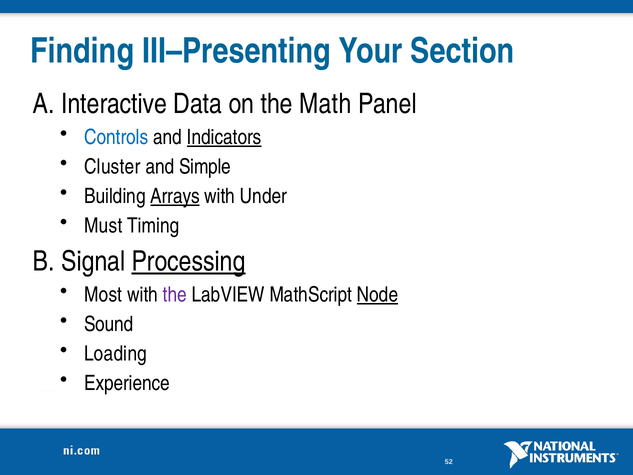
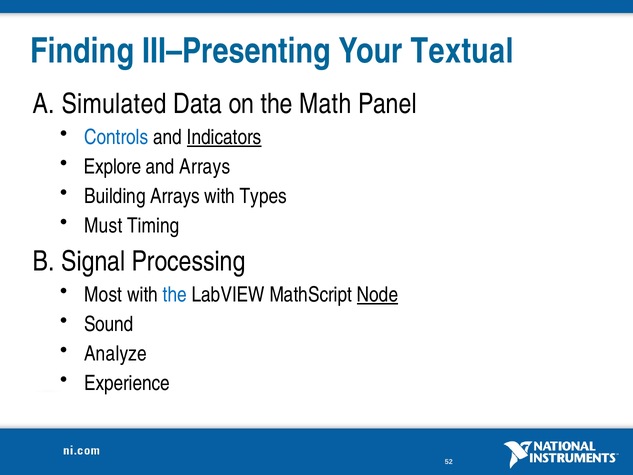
Section: Section -> Textual (462, 51)
Interactive: Interactive -> Simulated (114, 104)
Cluster: Cluster -> Explore (113, 167)
and Simple: Simple -> Arrays (205, 167)
Arrays underline: present -> none (175, 196)
Under: Under -> Types (263, 196)
Processing underline: present -> none (189, 261)
the colour: purple -> blue (175, 295)
Loading: Loading -> Analyze (116, 354)
